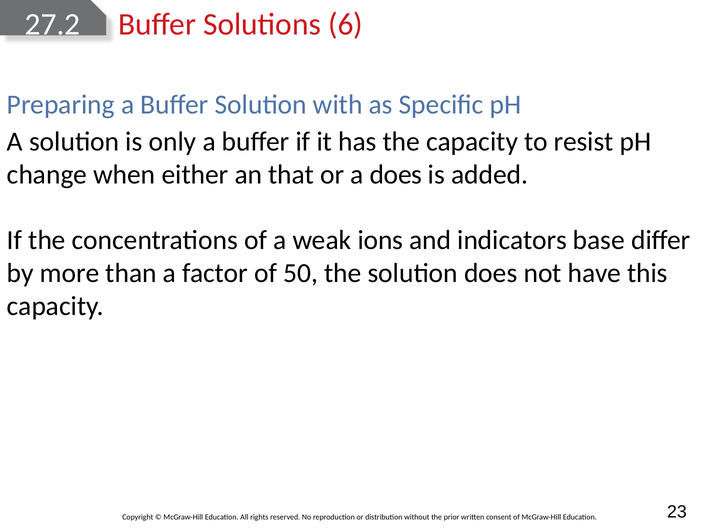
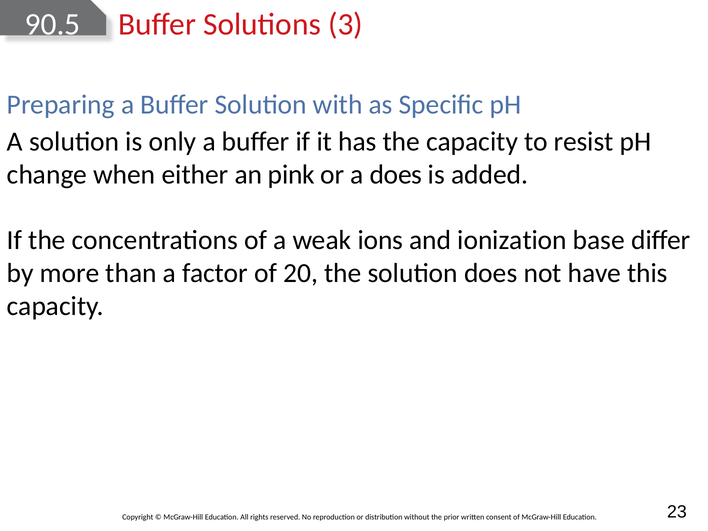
27.2: 27.2 -> 90.5 (53, 24)
6: 6 -> 3 (346, 24)
that: that -> pink (291, 175)
indicators: indicators -> ionization (512, 240)
50: 50 -> 20 (301, 273)
